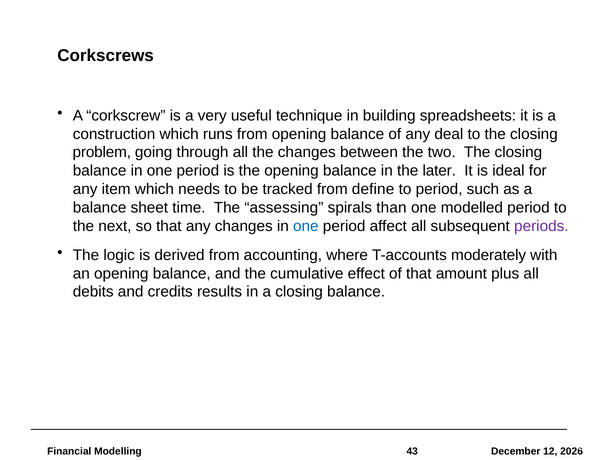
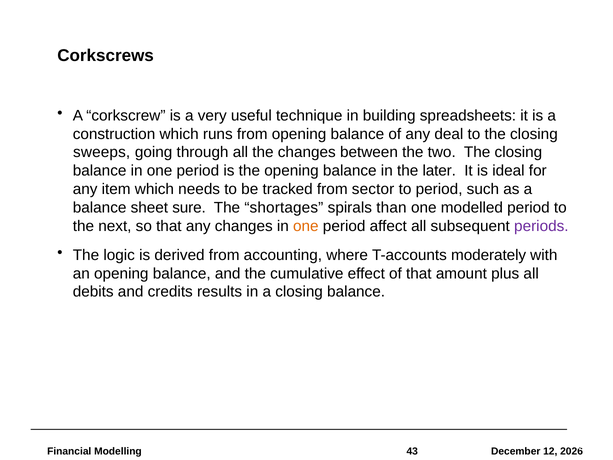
problem: problem -> sweeps (102, 152)
define: define -> sector (373, 189)
time: time -> sure (189, 207)
assessing: assessing -> shortages (284, 207)
one colour: blue -> orange (306, 226)
